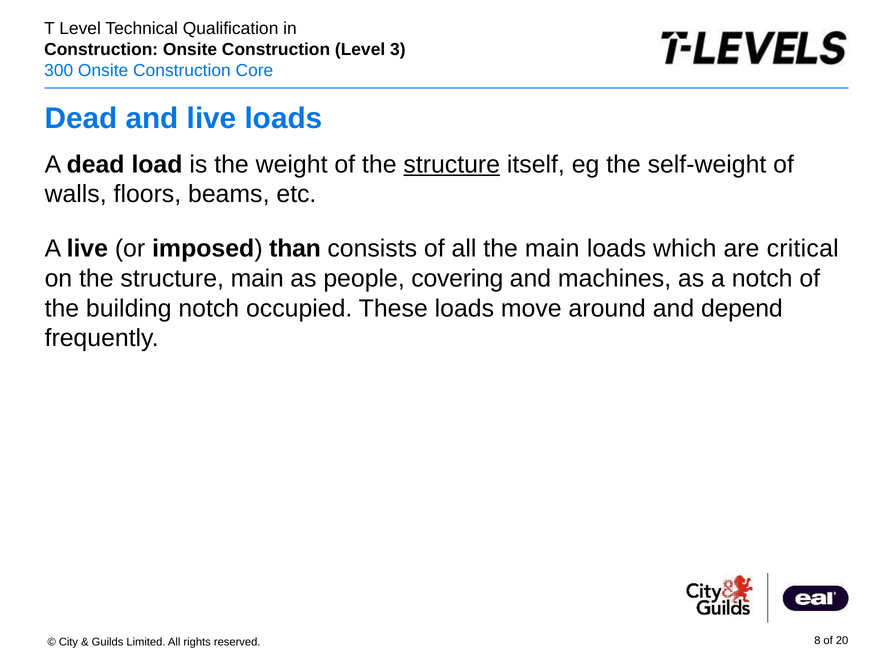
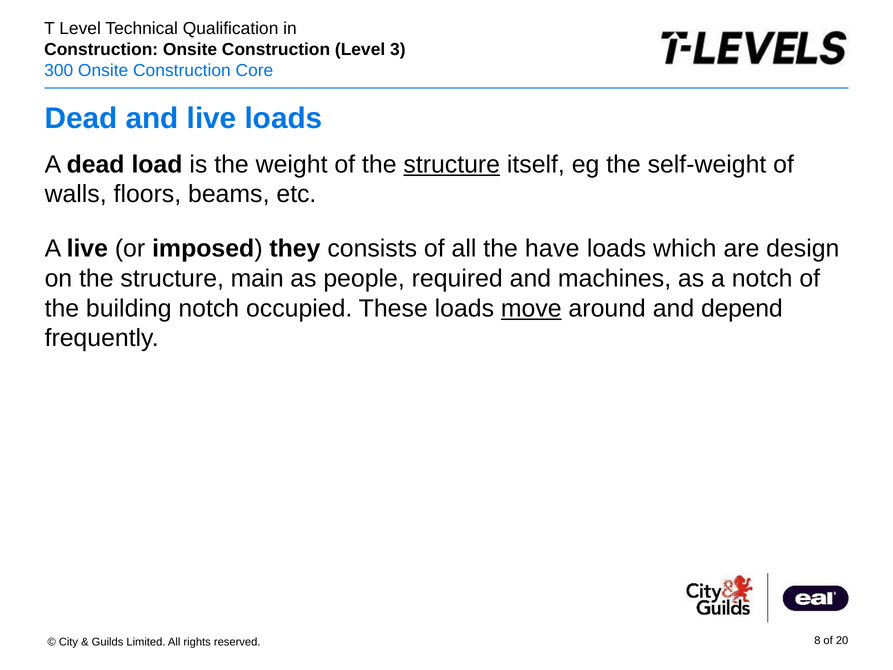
than: than -> they (295, 249)
the main: main -> have (552, 249)
critical: critical -> design (803, 249)
covering: covering -> required (457, 278)
move underline: none -> present (531, 308)
